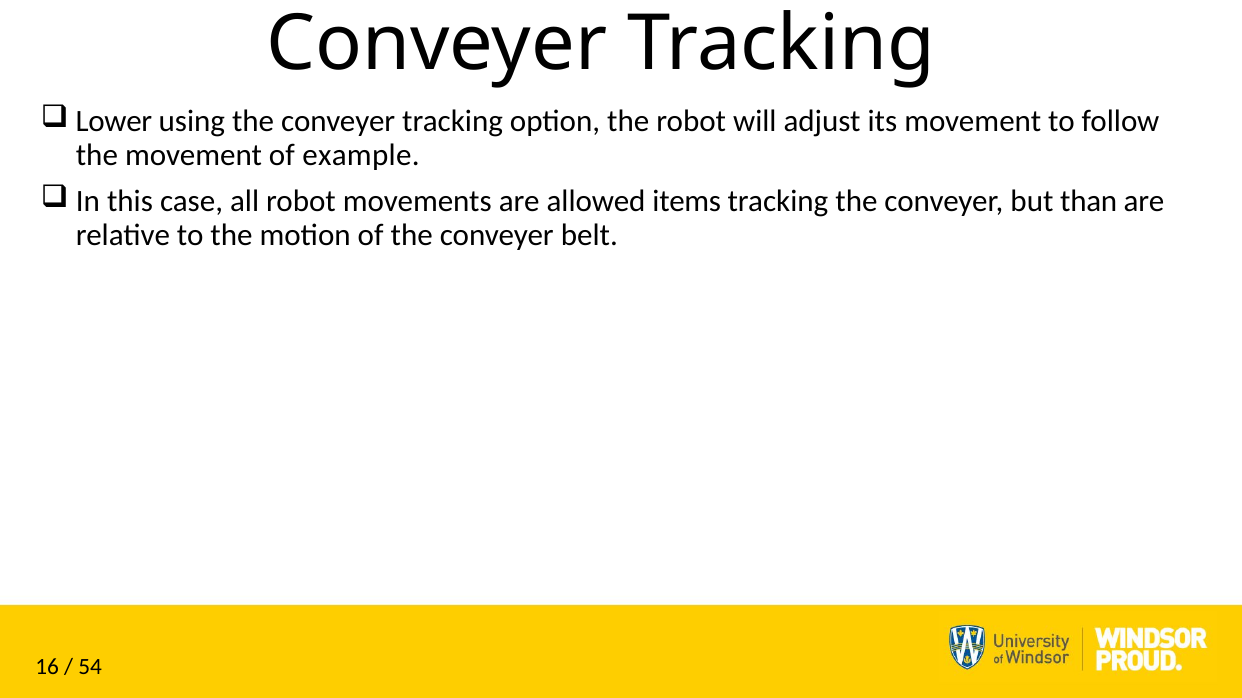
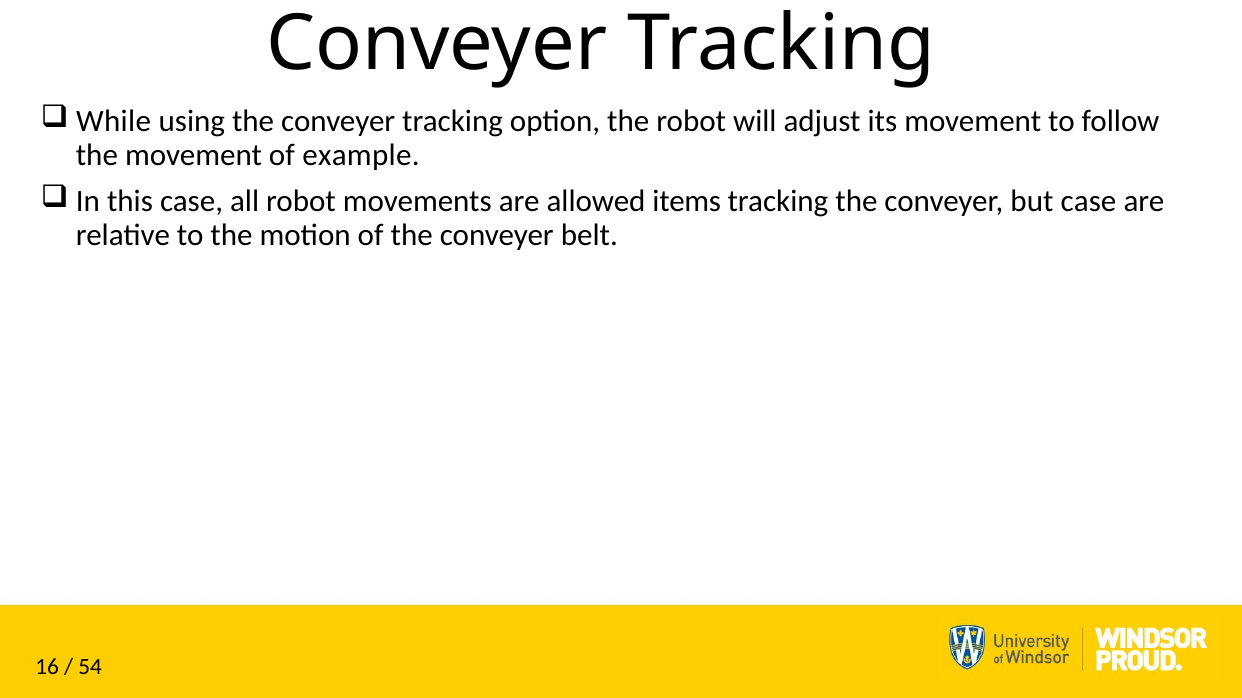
Lower: Lower -> While (114, 122)
but than: than -> case (1089, 202)
